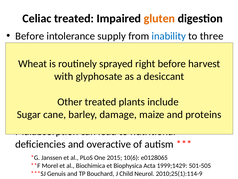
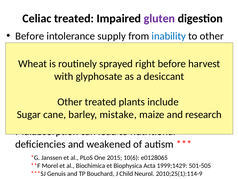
gluten colour: orange -> purple (159, 18)
to three: three -> other (212, 36)
damage: damage -> mistake (118, 114)
proteins: proteins -> research (203, 114)
overactive: overactive -> weakened (109, 144)
